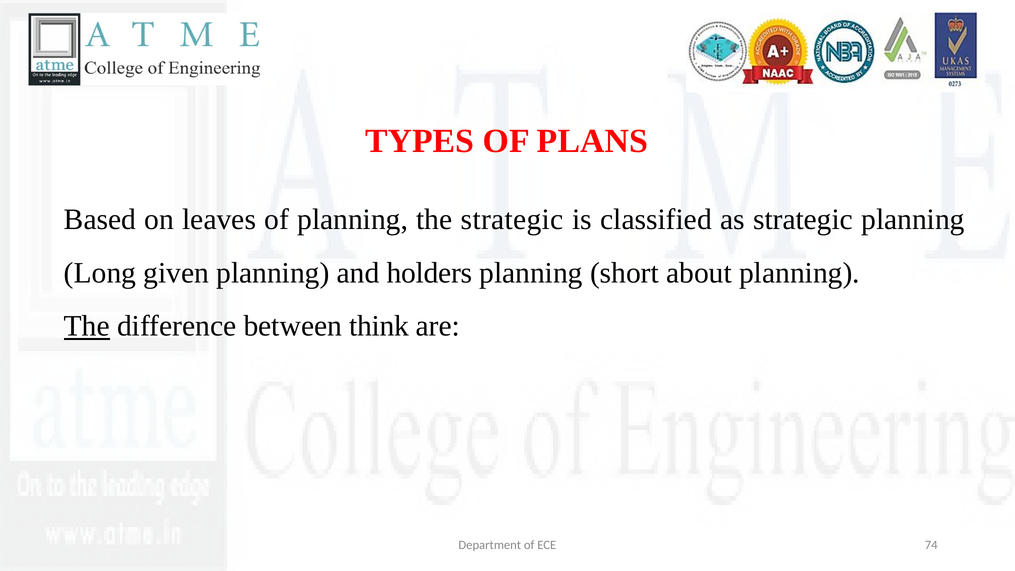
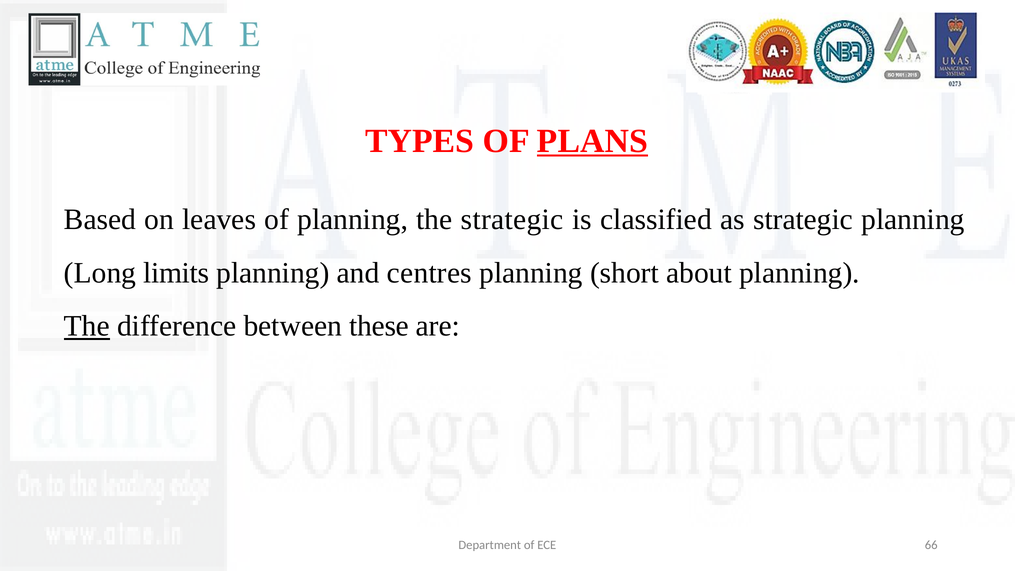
PLANS underline: none -> present (592, 141)
given: given -> limits (176, 273)
holders: holders -> centres (429, 273)
think: think -> these (379, 326)
74: 74 -> 66 (931, 545)
